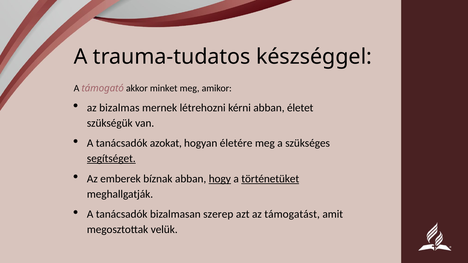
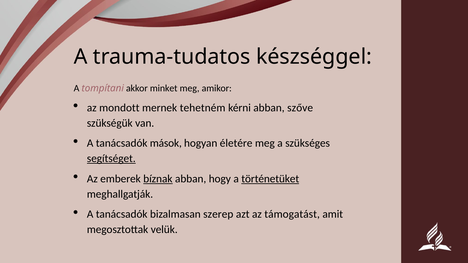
támogató: támogató -> tompítani (103, 88)
bizalmas: bizalmas -> mondott (119, 108)
létrehozni: létrehozni -> tehetném (203, 108)
életet: életet -> szőve (300, 108)
azokat: azokat -> mások (166, 143)
bíznak underline: none -> present (158, 179)
hogy underline: present -> none (220, 179)
